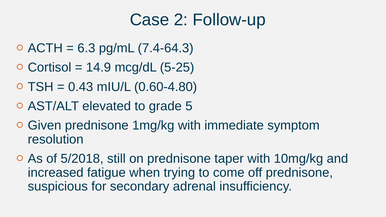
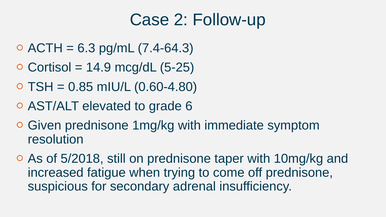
0.43: 0.43 -> 0.85 (81, 87)
5: 5 -> 6 (189, 106)
